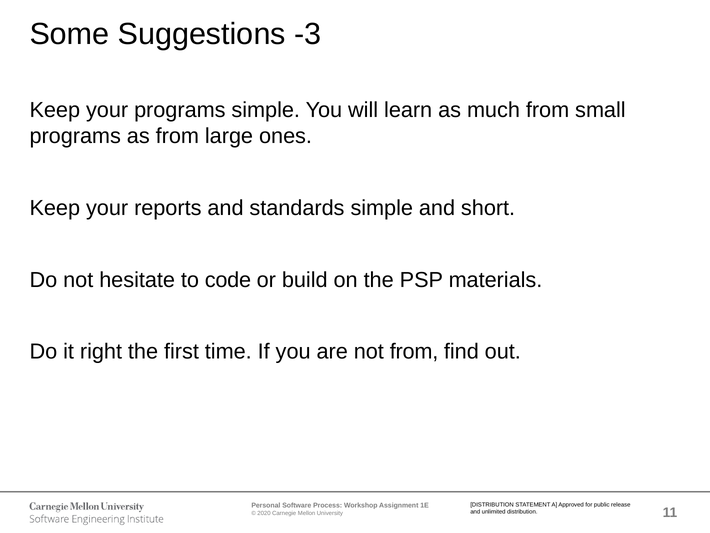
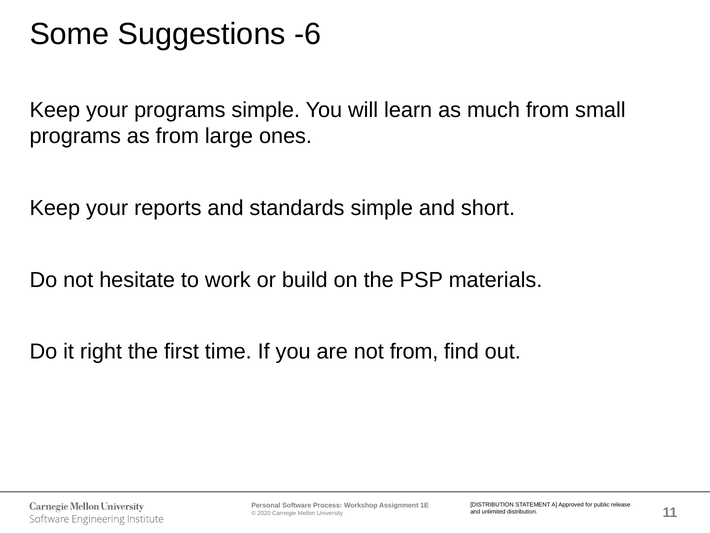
-3: -3 -> -6 (308, 34)
code: code -> work (228, 280)
